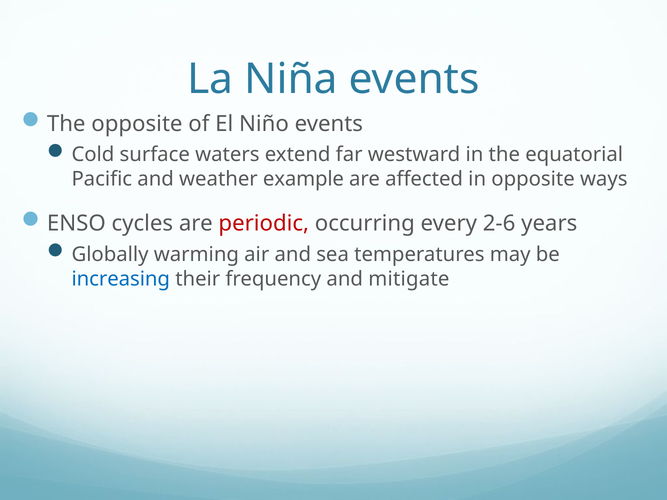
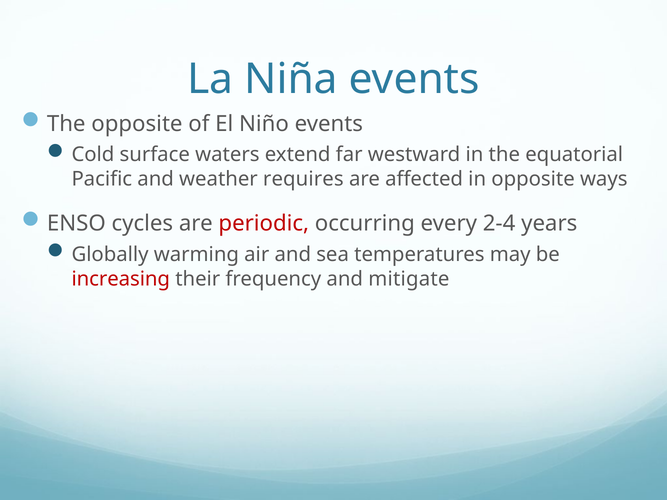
example: example -> requires (303, 179)
2-6: 2-6 -> 2-4 (499, 224)
increasing colour: blue -> red (121, 279)
